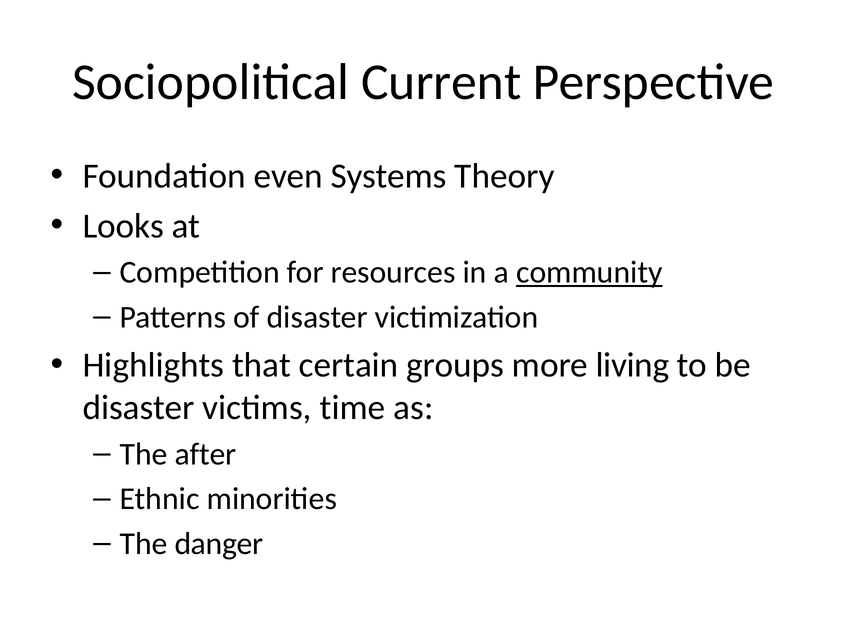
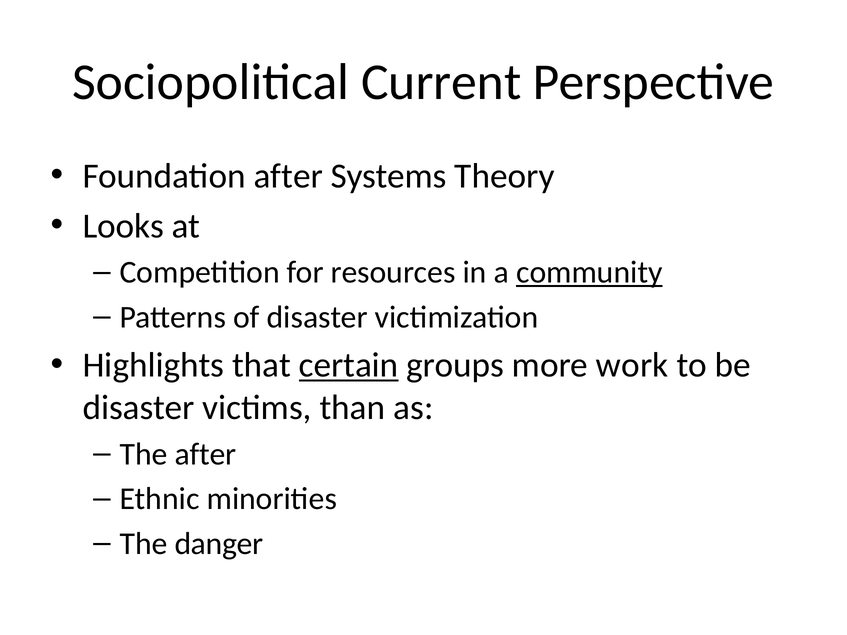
Foundation even: even -> after (288, 176)
certain underline: none -> present (349, 365)
living: living -> work (632, 365)
time: time -> than (353, 408)
